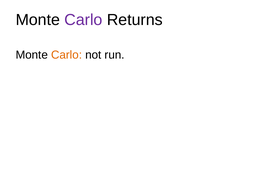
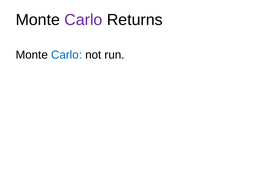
Carlo colour: orange -> blue (67, 55)
